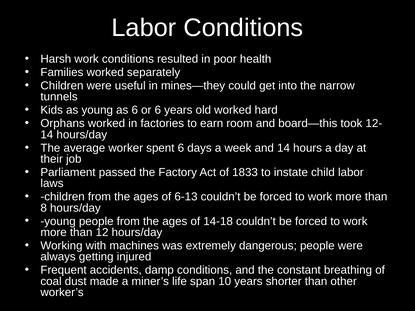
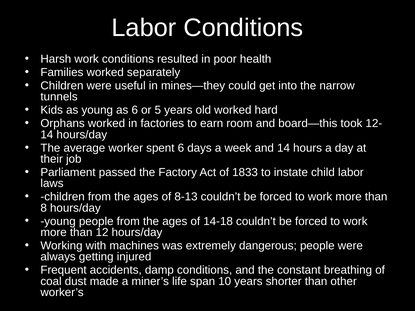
or 6: 6 -> 5 (158, 110)
6-13: 6-13 -> 8-13 (186, 197)
